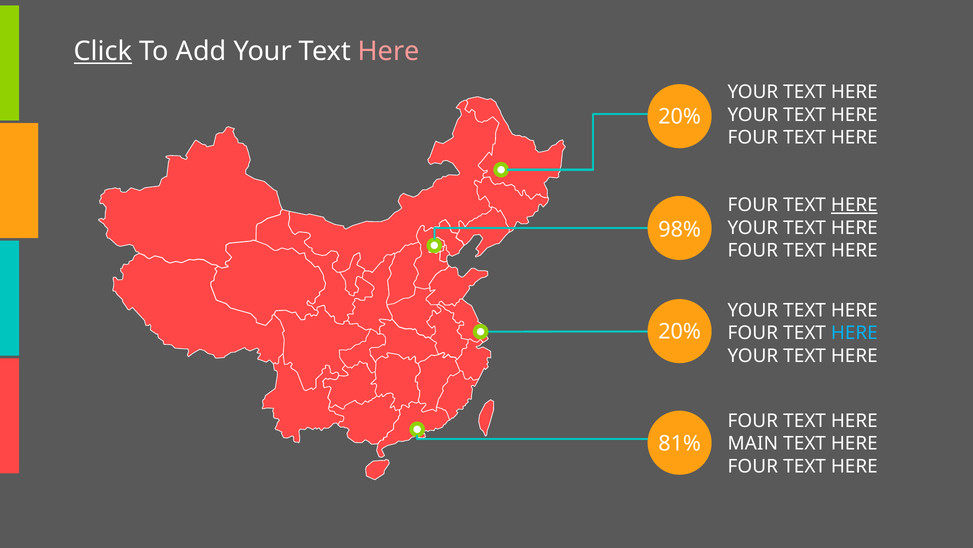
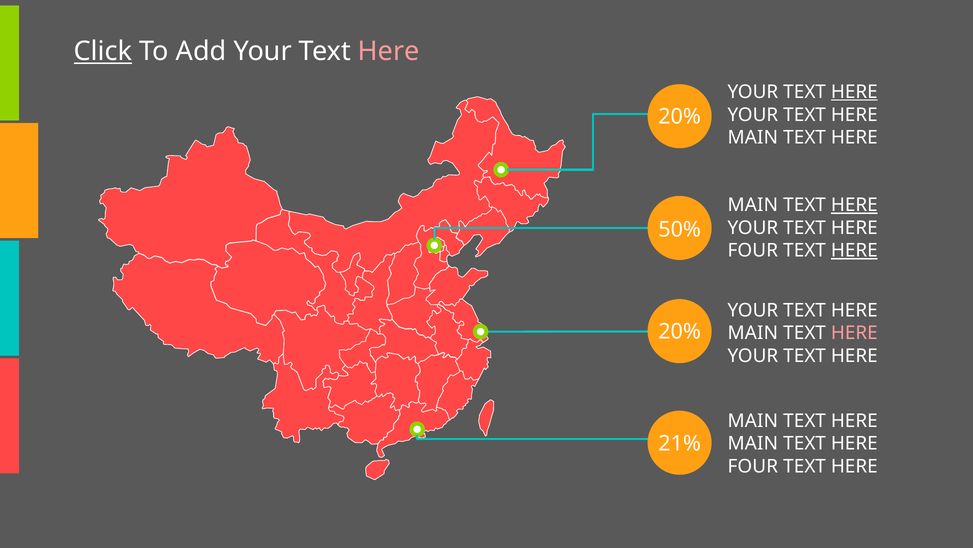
HERE underline: none -> present (854, 92)
FOUR: FOUR -> MAIN (753, 137)
FOUR: FOUR -> MAIN (753, 205)
98%: 98% -> 50% (680, 229)
HERE underline: none -> present (854, 250)
FOUR: FOUR -> MAIN (753, 333)
HERE colour: light blue -> pink (854, 333)
FOUR: FOUR -> MAIN (753, 420)
81%: 81% -> 21% (680, 443)
